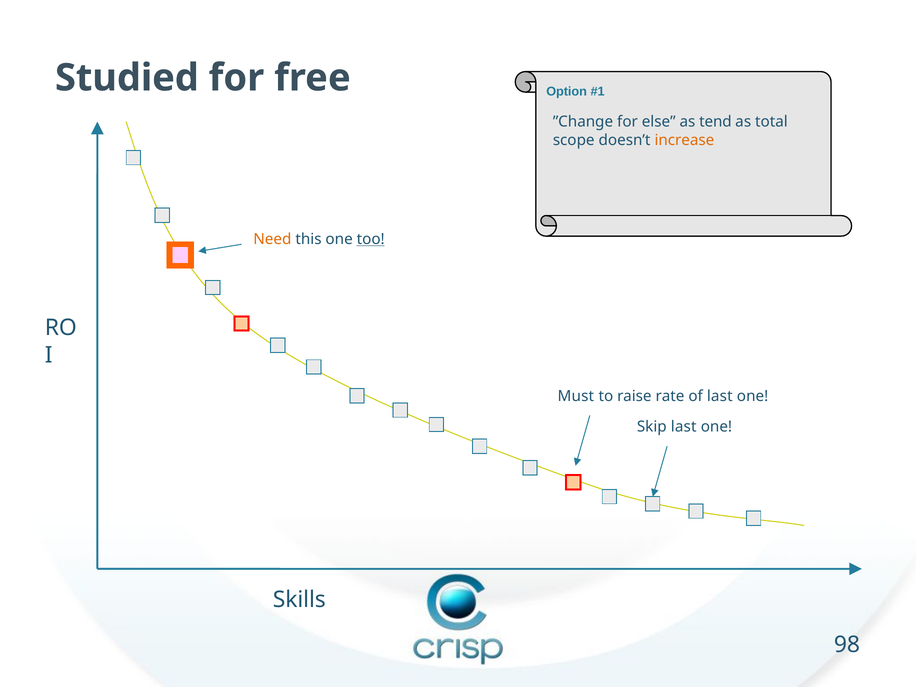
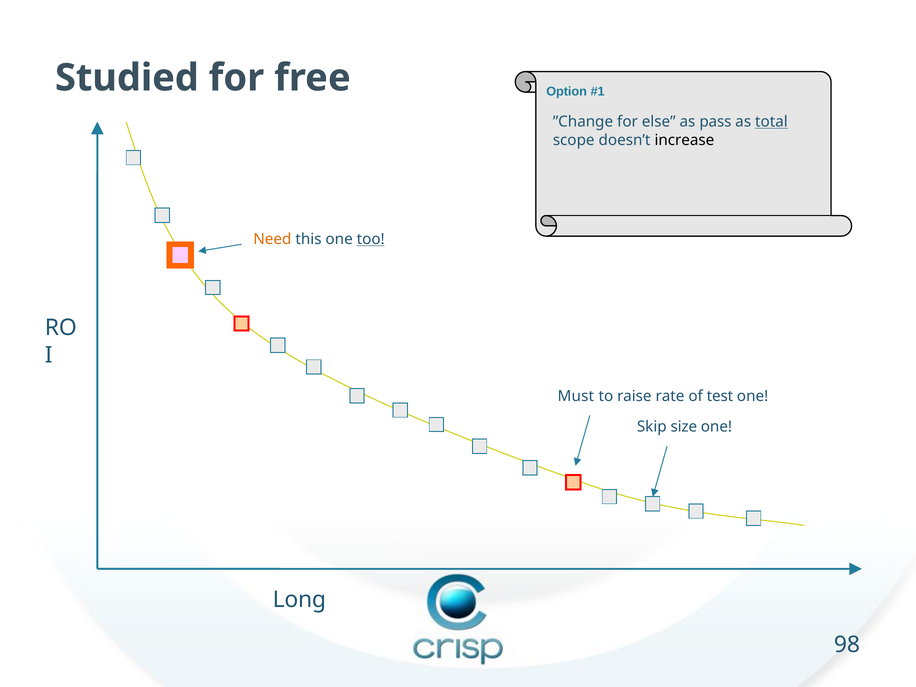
tend: tend -> pass (715, 122)
total underline: none -> present (771, 122)
increase colour: orange -> black (684, 140)
of last: last -> test (720, 396)
Skip last: last -> size (684, 427)
Skills: Skills -> Long (299, 599)
